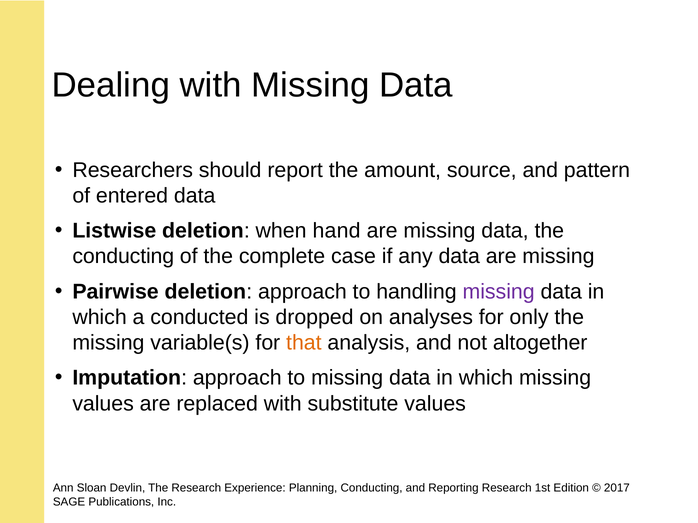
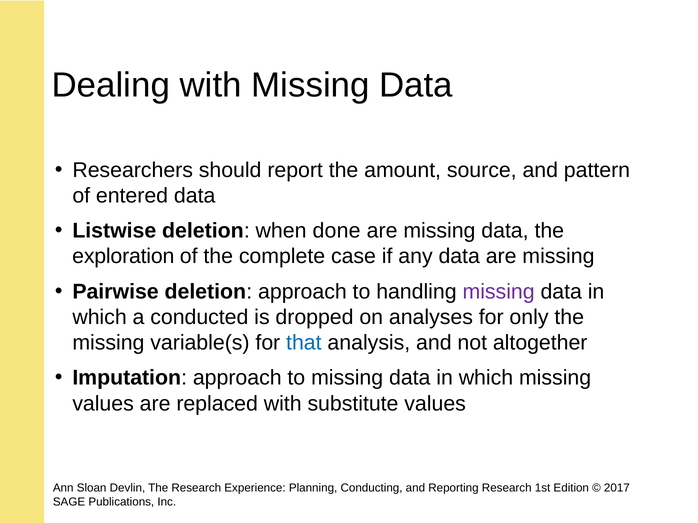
hand: hand -> done (337, 231)
conducting: conducting -> exploration (123, 257)
that colour: orange -> blue (304, 343)
